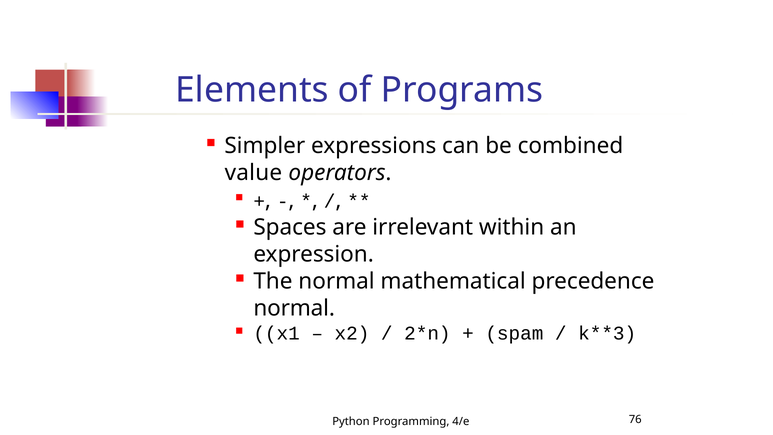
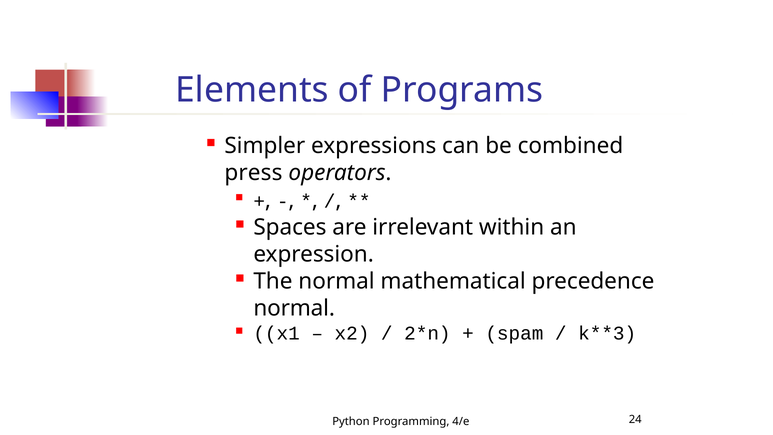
value: value -> press (253, 173)
76: 76 -> 24 (635, 419)
